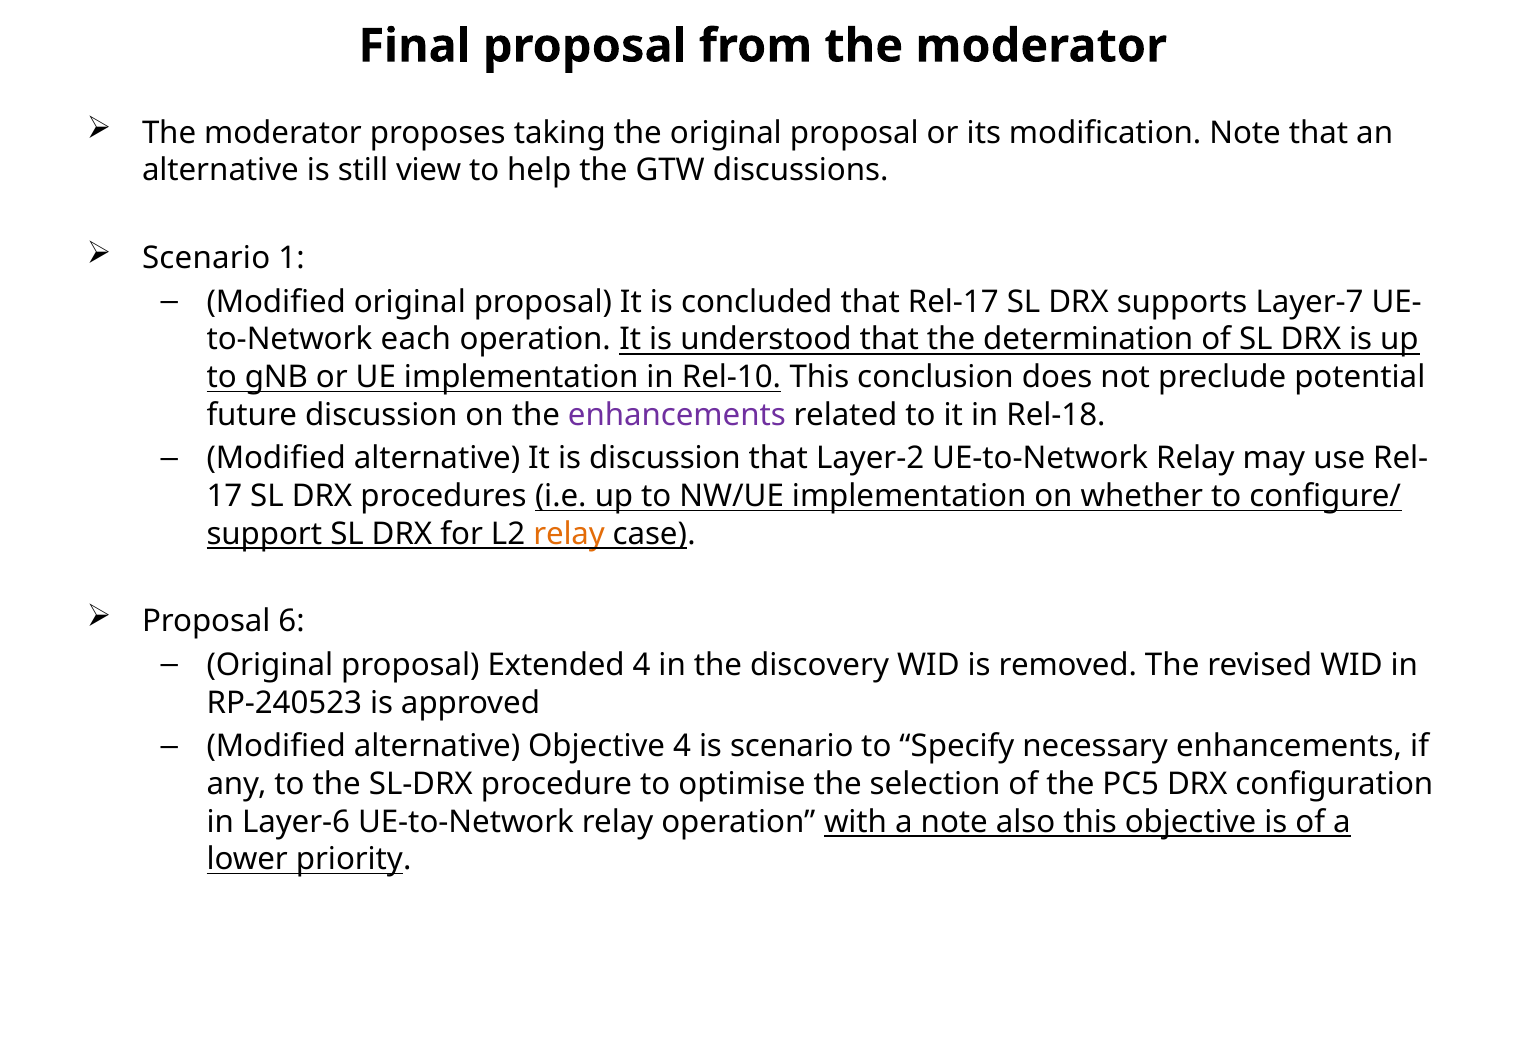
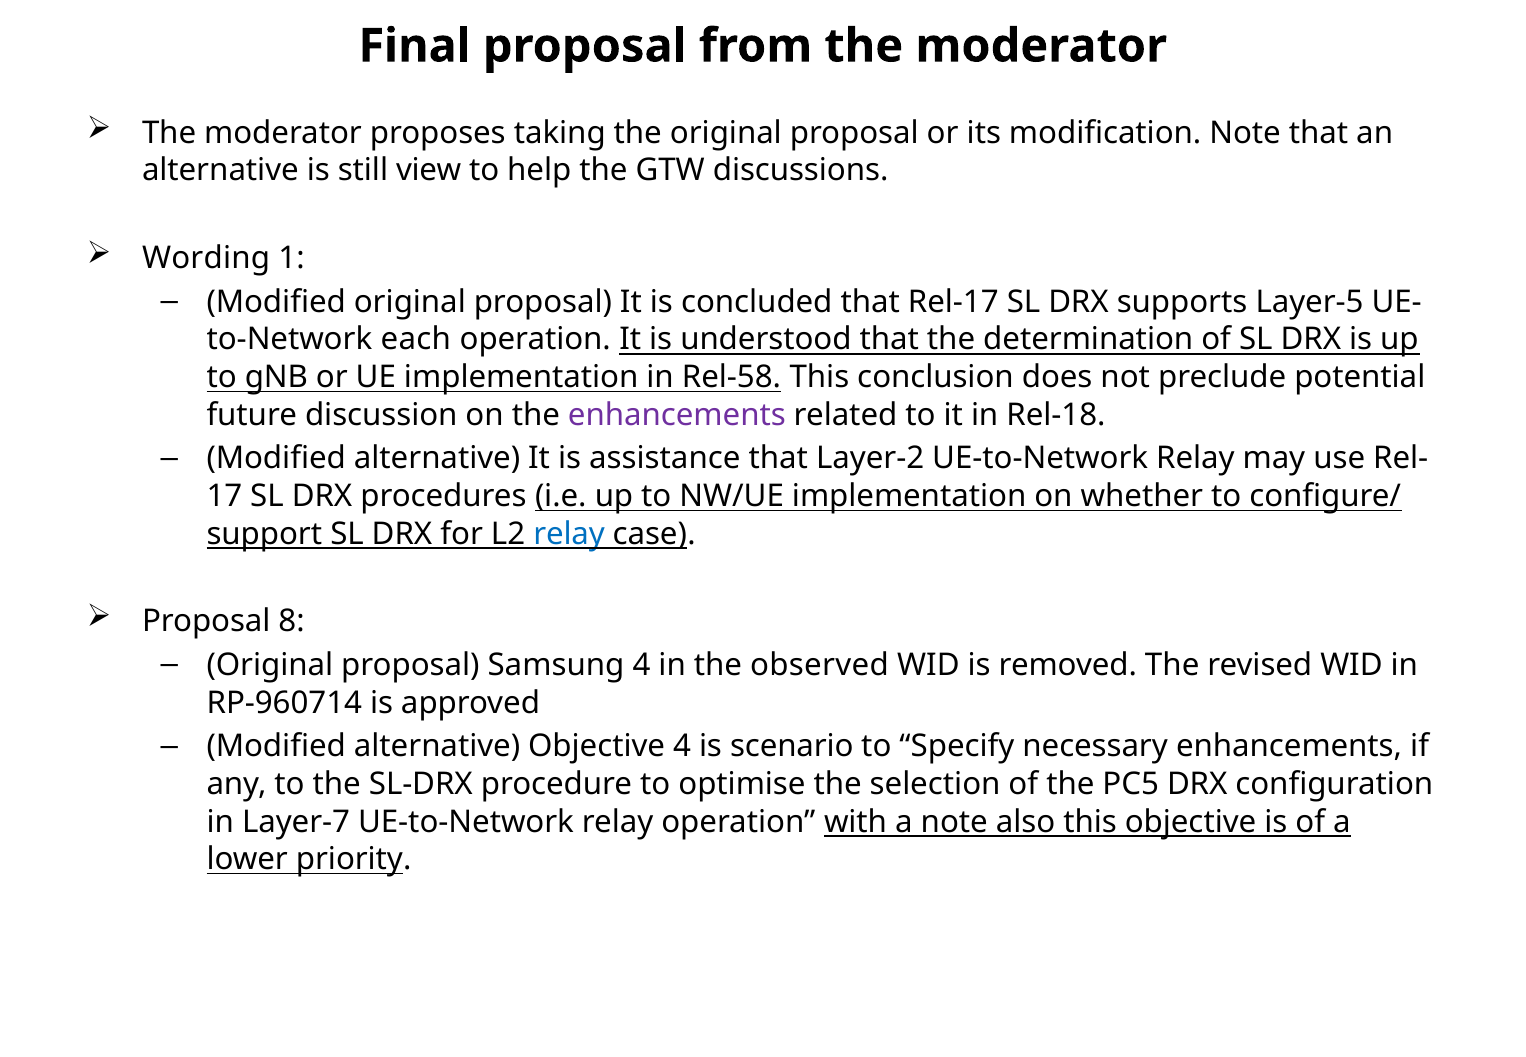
Scenario: Scenario -> Wording (206, 258)
Layer-7: Layer-7 -> Layer-5 (1310, 302)
Rel-10: Rel-10 -> Rel-58 (731, 377)
is discussion: discussion -> assistance (665, 458)
relay colour: orange -> blue (569, 533)
6: 6 -> 8 (292, 621)
Extended: Extended -> Samsung (556, 665)
discovery: discovery -> observed (819, 665)
RP-240523: RP-240523 -> RP-960714 (284, 702)
Layer-6: Layer-6 -> Layer-7 (296, 821)
